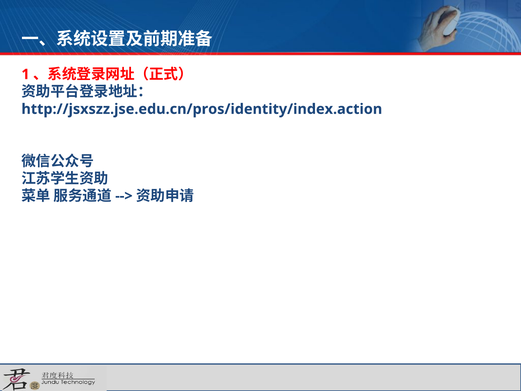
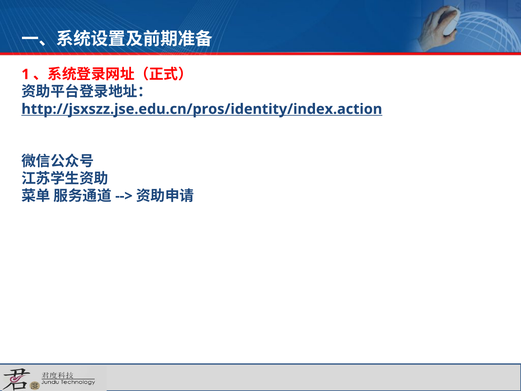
http://jsxszz.jse.edu.cn/pros/identity/index.action underline: none -> present (202, 109)
